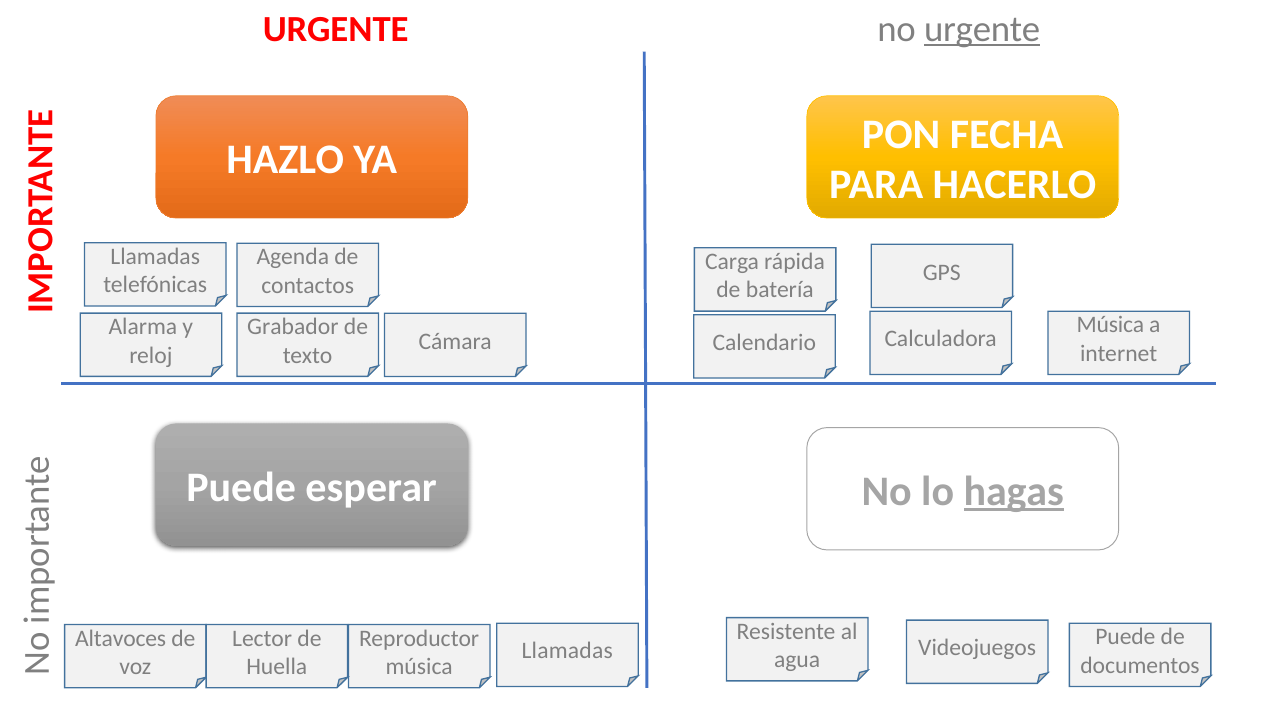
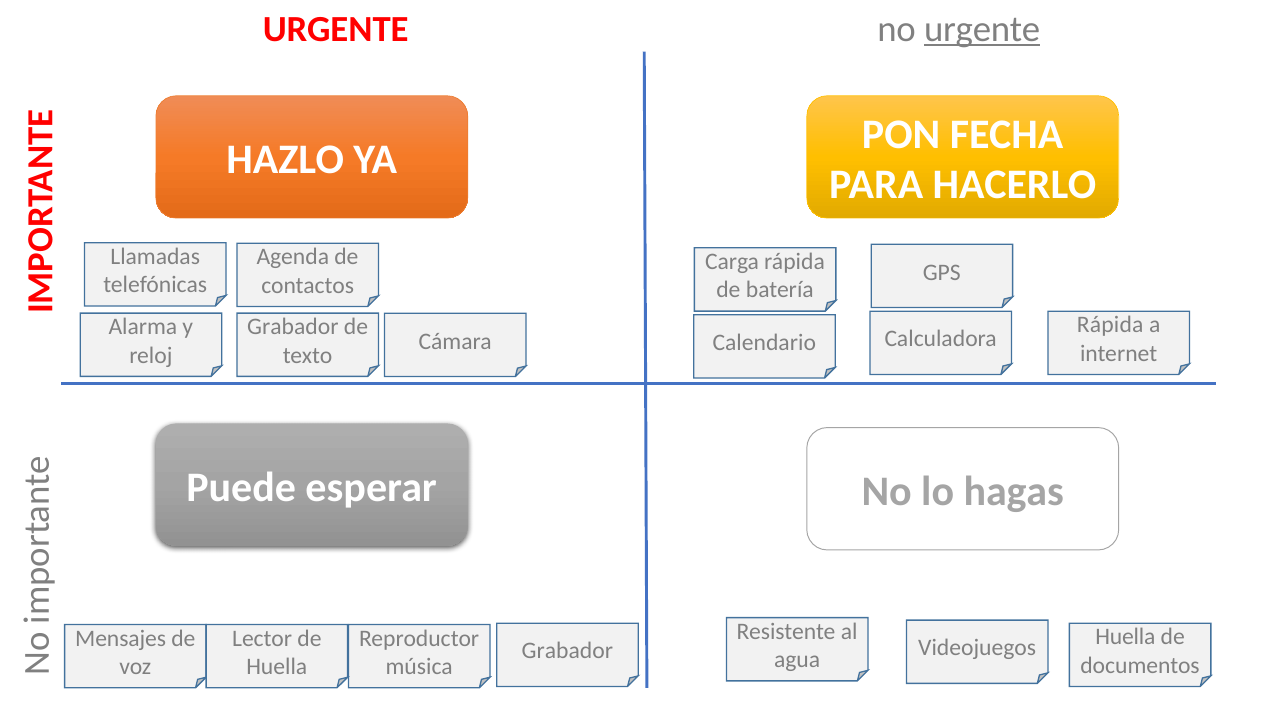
Música: Música -> Rápida (1110, 325)
hagas underline: present -> none (1014, 492)
Puede: Puede -> Huella (1125, 637)
Altavoces: Altavoces -> Mensajes (121, 639)
Llamadas: Llamadas -> Grabador (567, 651)
